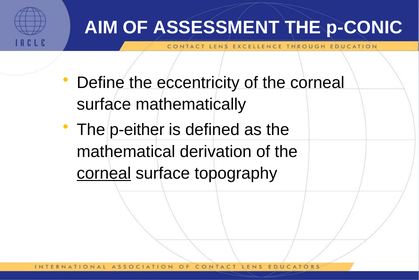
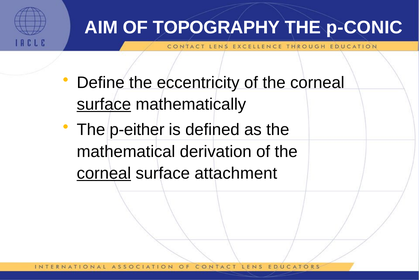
ASSESSMENT: ASSESSMENT -> TOPOGRAPHY (216, 27)
surface underline: none -> present (104, 104)
topography: topography -> attachment (236, 173)
